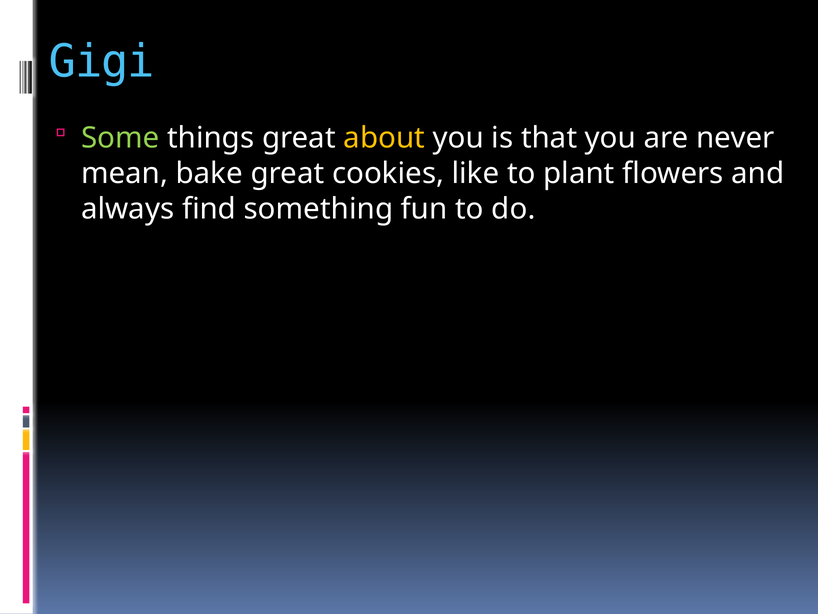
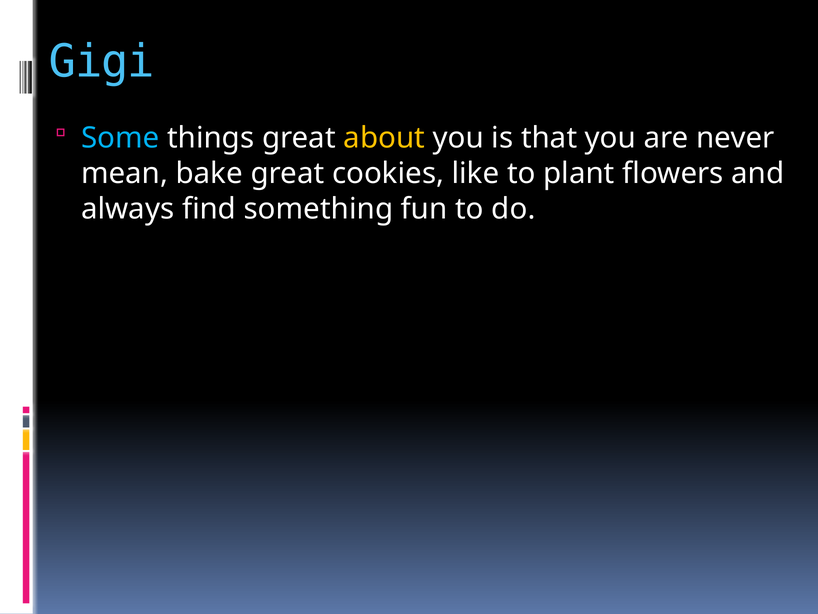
Some colour: light green -> light blue (120, 138)
